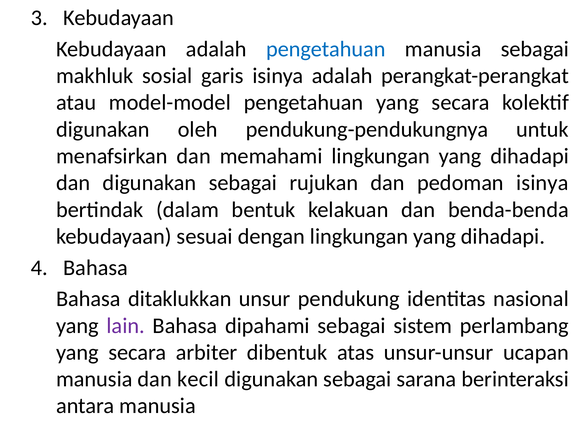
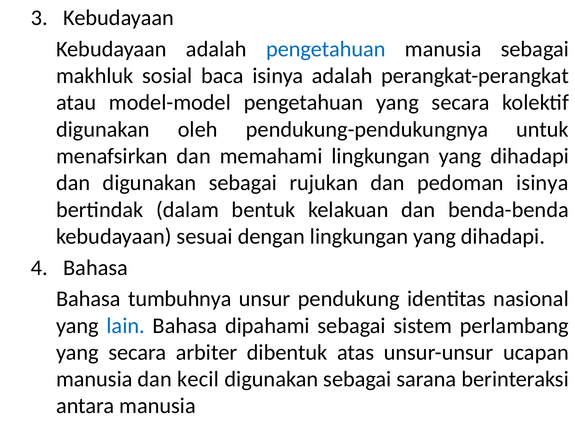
garis: garis -> baca (222, 76)
ditaklukkan: ditaklukkan -> tumbuhnya (180, 299)
lain colour: purple -> blue (126, 326)
